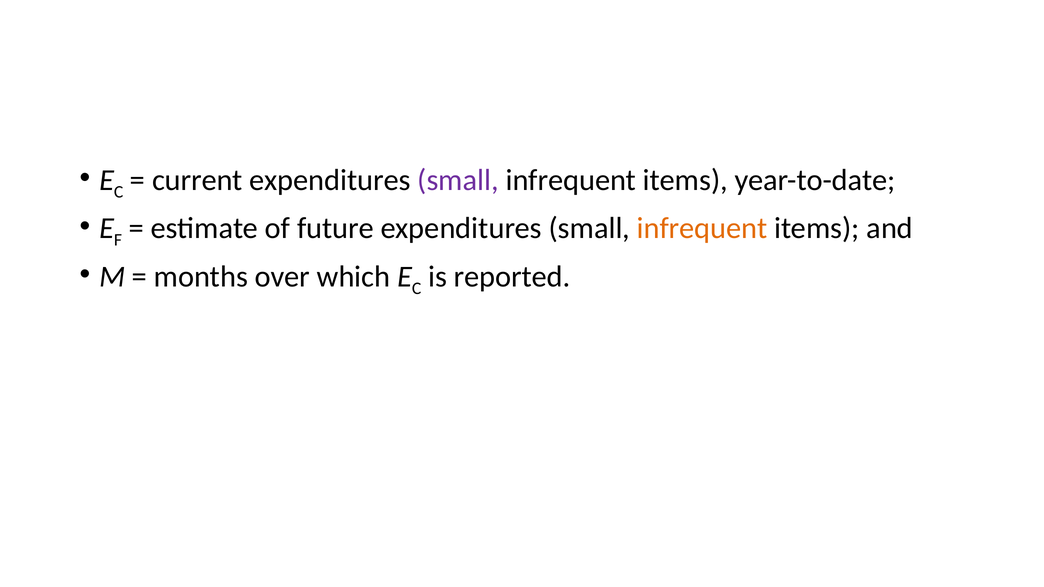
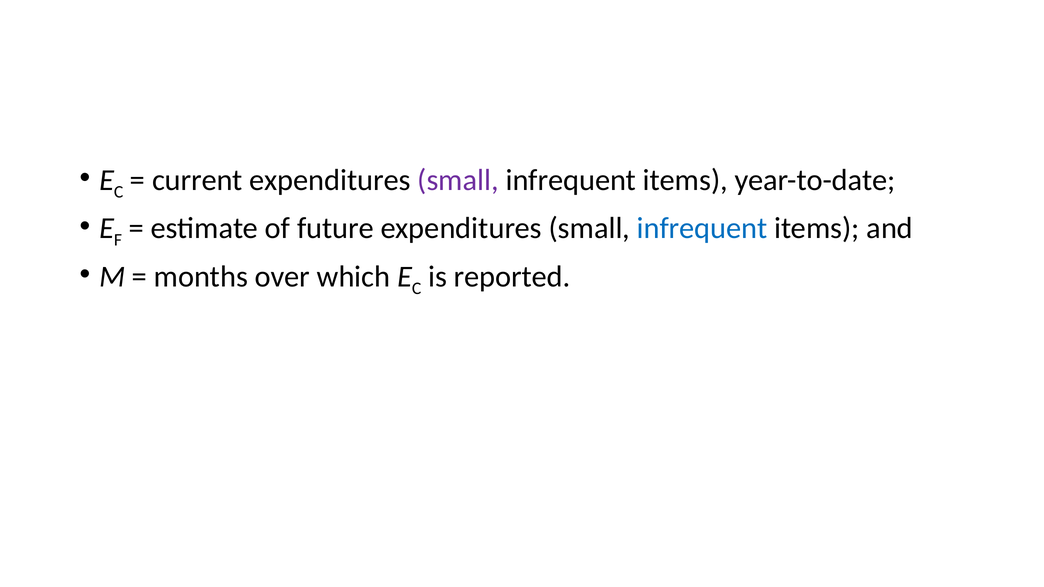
infrequent colour: orange -> blue (702, 228)
